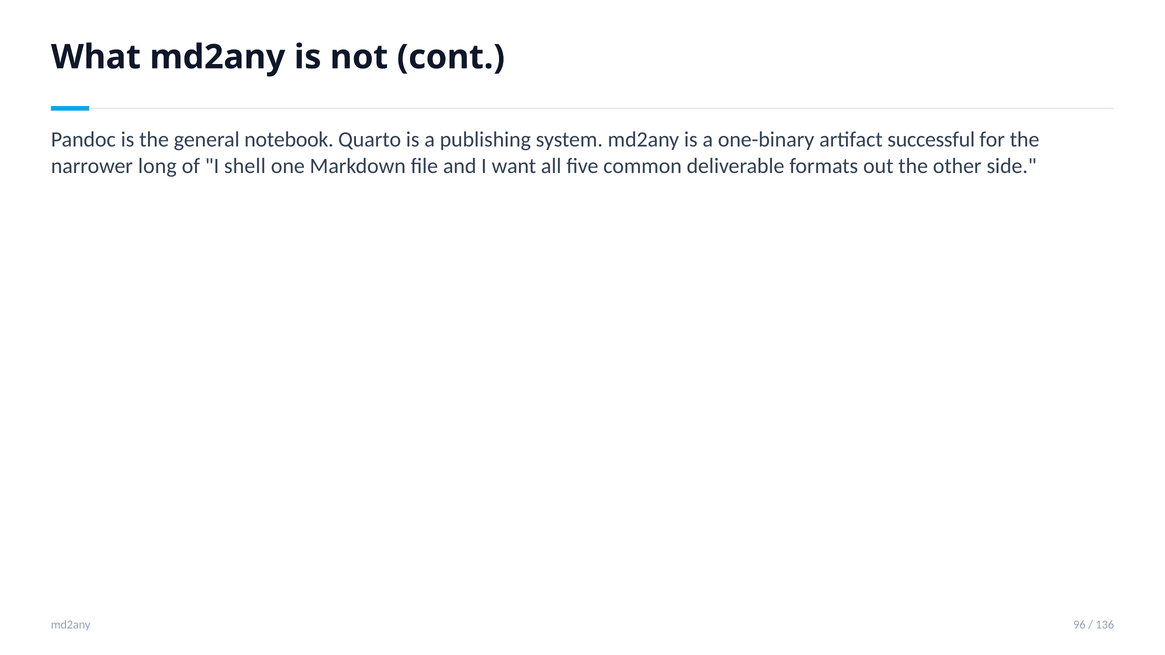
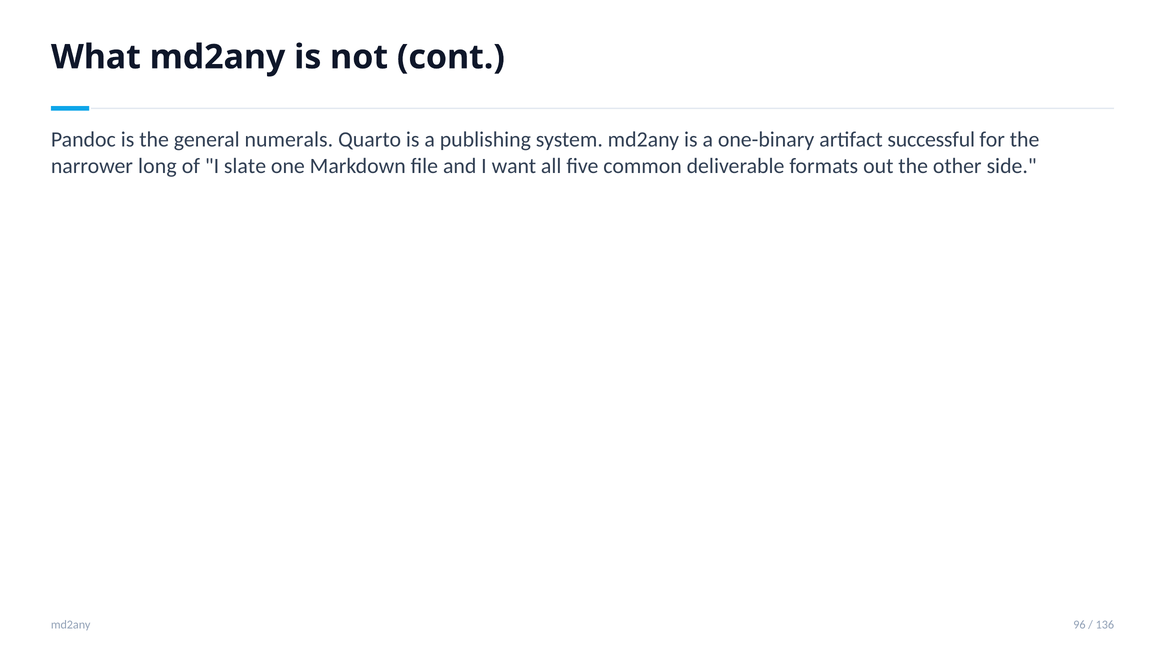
notebook: notebook -> numerals (289, 140)
shell: shell -> slate (245, 166)
